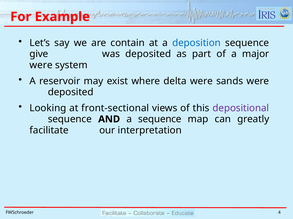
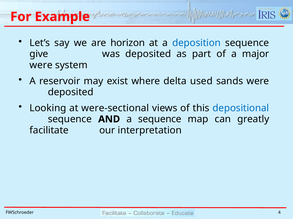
contain: contain -> horizon (128, 43)
delta were: were -> used (201, 81)
front-sectional: front-sectional -> were-sectional (115, 108)
depositional colour: purple -> blue (241, 108)
